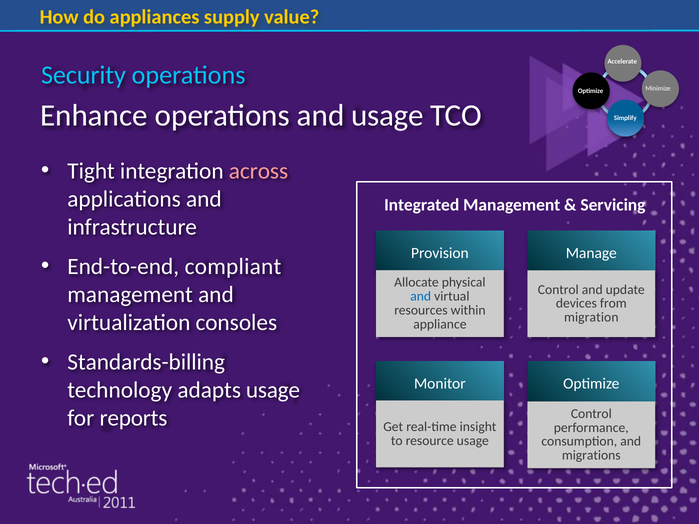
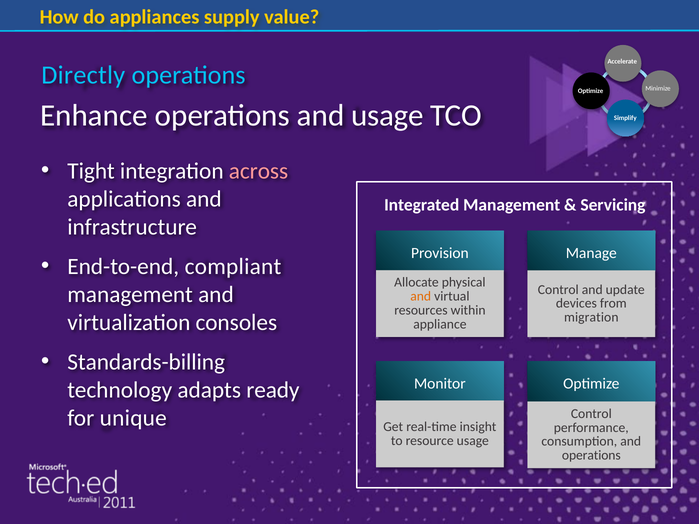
Security: Security -> Directly (83, 75)
and colour: blue -> orange (421, 296)
adapts usage: usage -> ready (273, 390)
reports: reports -> unique (133, 418)
migrations: migrations -> operations (591, 456)
